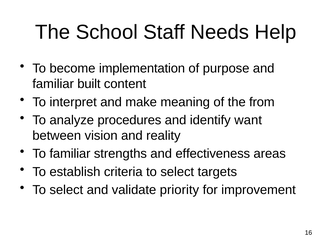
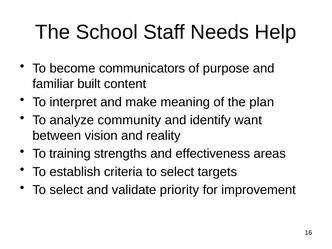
implementation: implementation -> communicators (142, 68)
from: from -> plan (262, 102)
procedures: procedures -> community (129, 120)
To familiar: familiar -> training (70, 154)
